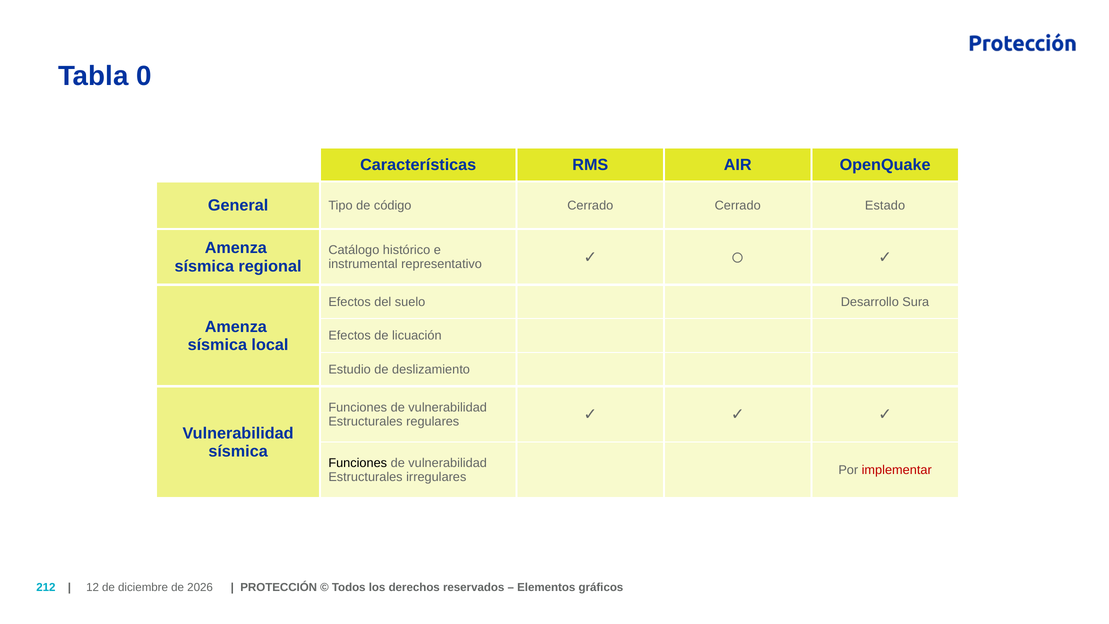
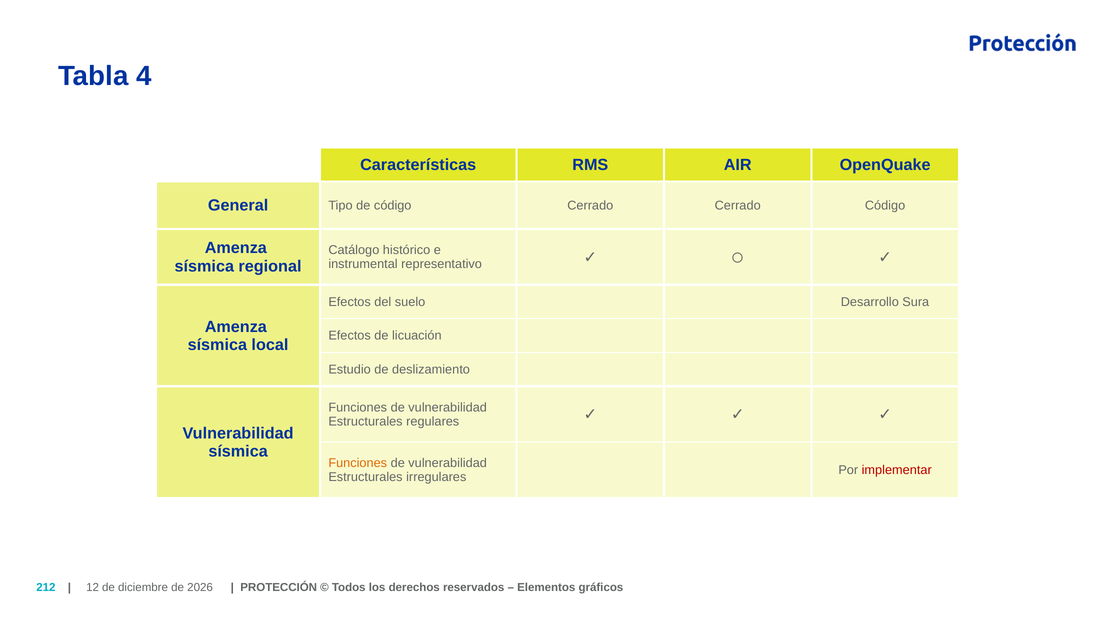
0: 0 -> 4 (144, 76)
Cerrado Estado: Estado -> Código (885, 206)
Funciones colour: black -> orange (358, 463)
